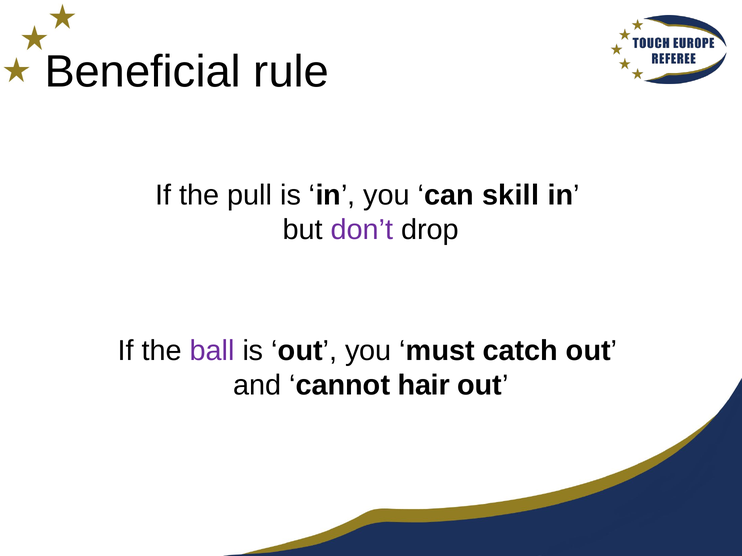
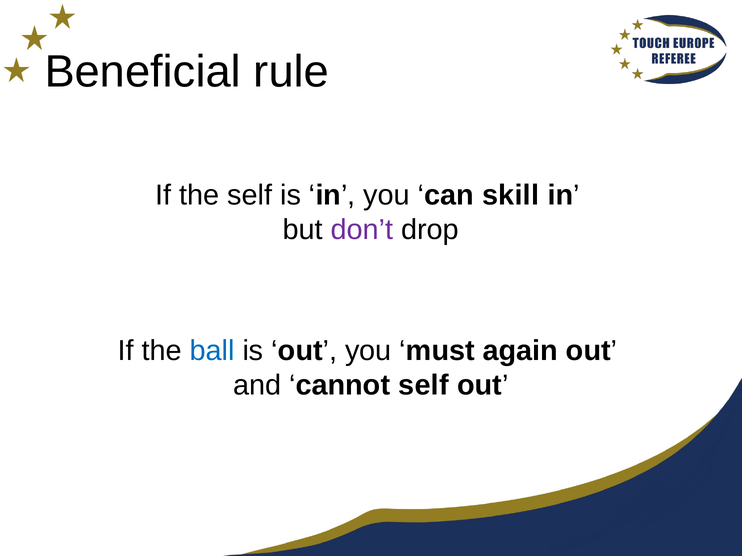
the pull: pull -> self (250, 195)
ball colour: purple -> blue (212, 351)
catch: catch -> again (520, 351)
cannot hair: hair -> self (424, 386)
